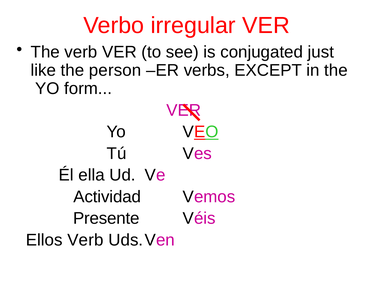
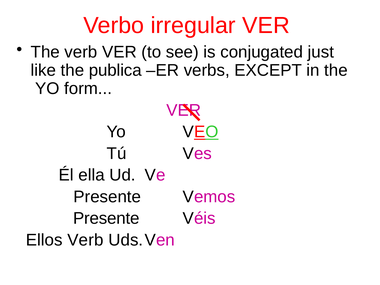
person: person -> publica (115, 70)
Actividad: Actividad -> Presente (107, 197)
